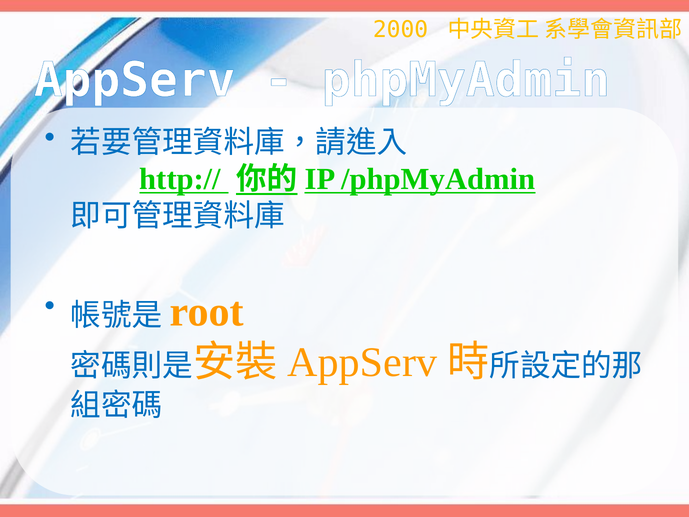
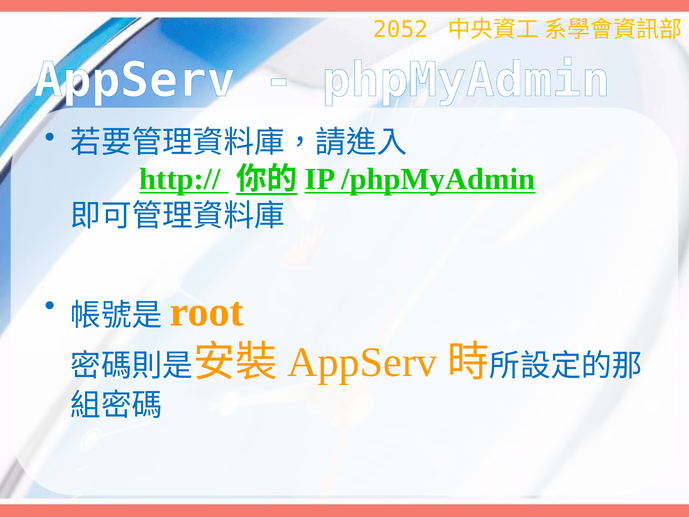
2000: 2000 -> 2052 (401, 30)
